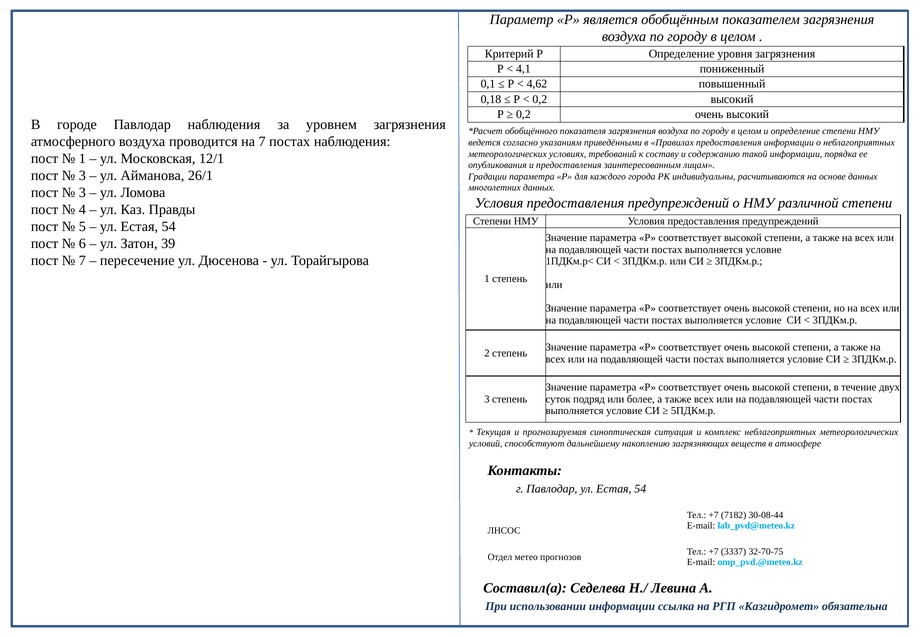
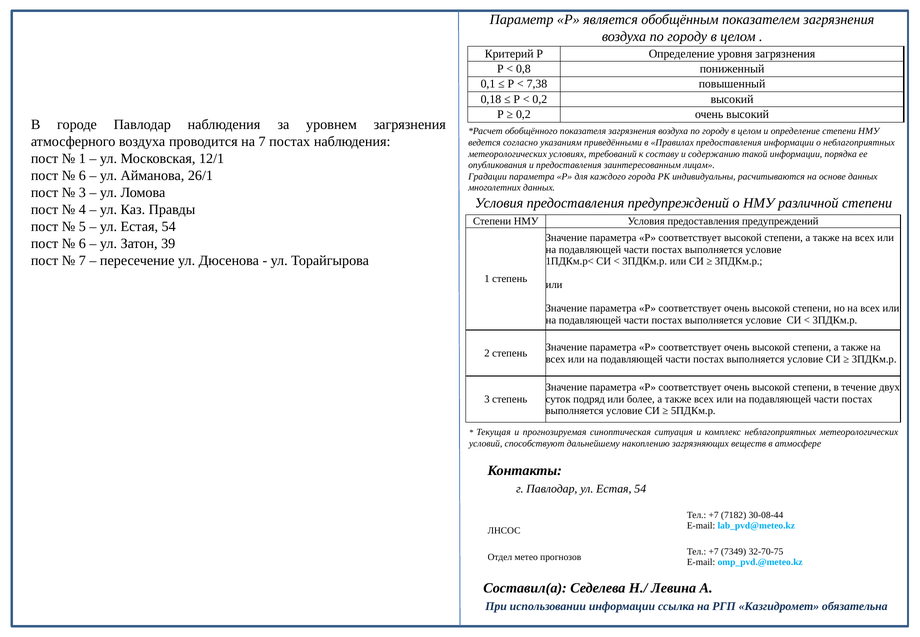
4,1: 4,1 -> 0,8 (523, 69)
4,62: 4,62 -> 7,38 (537, 84)
3: 3 -> 6 (82, 176)
3337: 3337 -> 7349 (734, 552)
